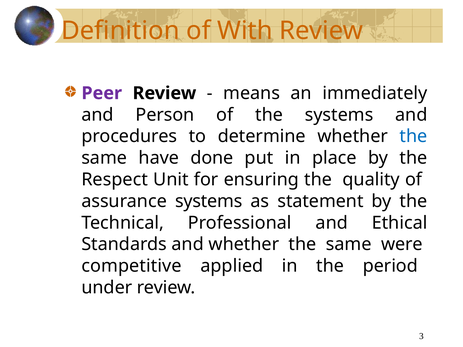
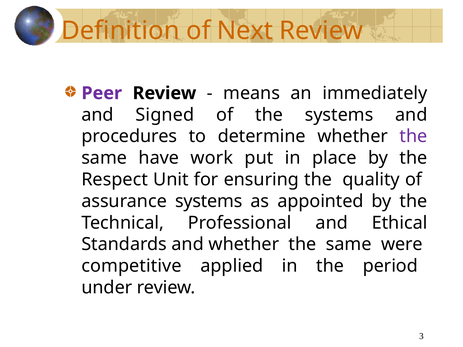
With: With -> Next (245, 31)
Person: Person -> Signed (165, 115)
the colour: blue -> purple (414, 136)
done: done -> work (212, 158)
statement: statement -> appointed (321, 201)
